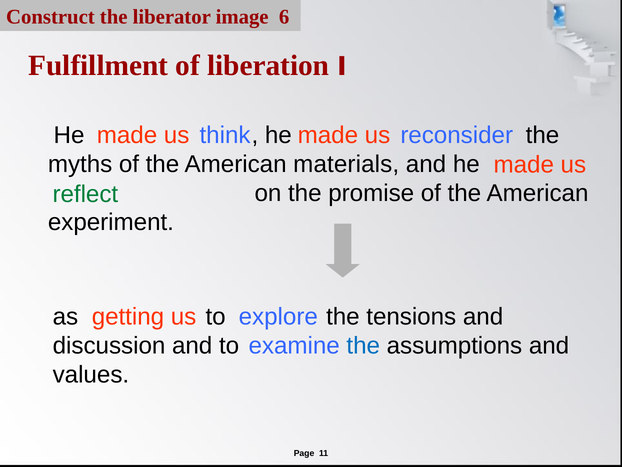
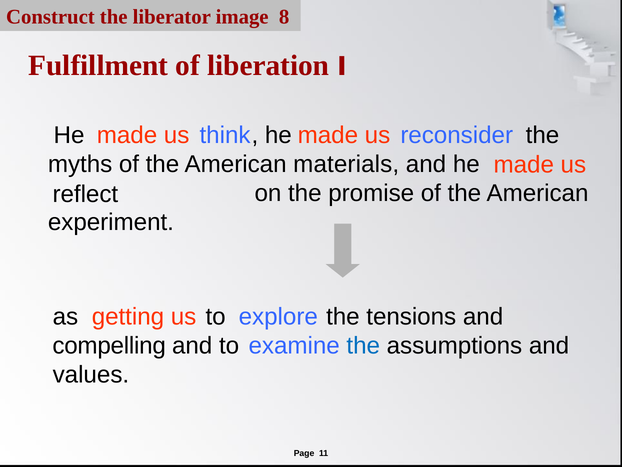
6: 6 -> 8 (284, 17)
reflect colour: green -> black (85, 194)
discussion: discussion -> compelling (109, 345)
